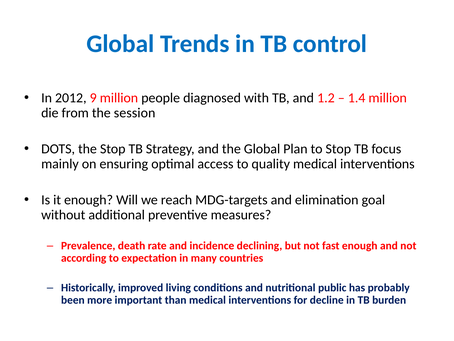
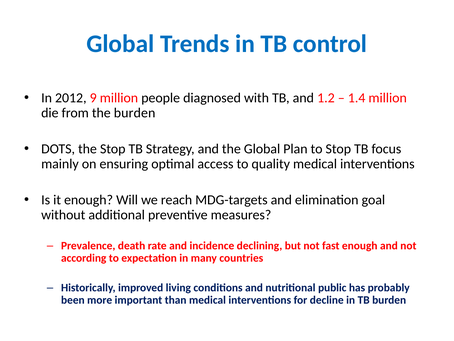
the session: session -> burden (135, 113)
